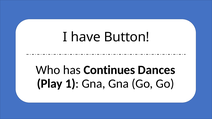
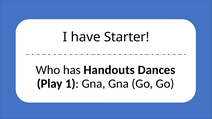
Button: Button -> Starter (127, 37)
Continues: Continues -> Handouts (109, 70)
